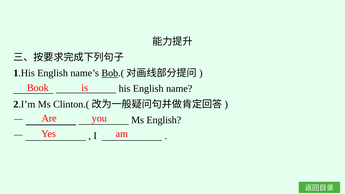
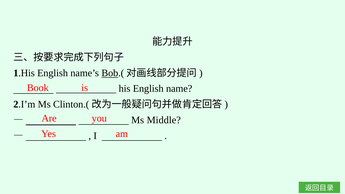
Ms English: English -> Middle (164, 120)
